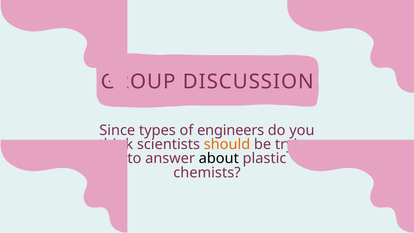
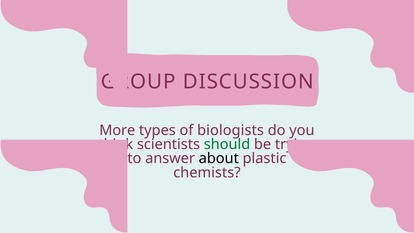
Since: Since -> More (117, 130)
engineers: engineers -> biologists (231, 130)
should colour: orange -> green (227, 144)
